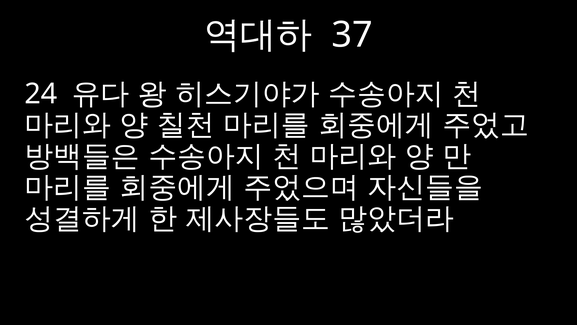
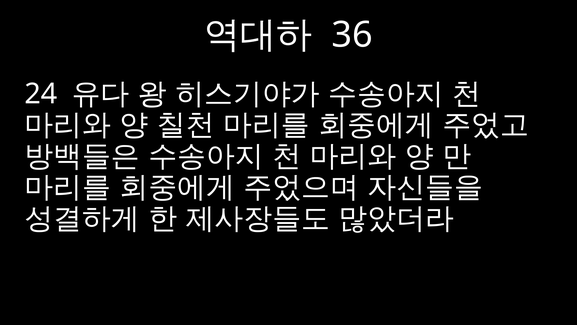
37: 37 -> 36 (352, 35)
